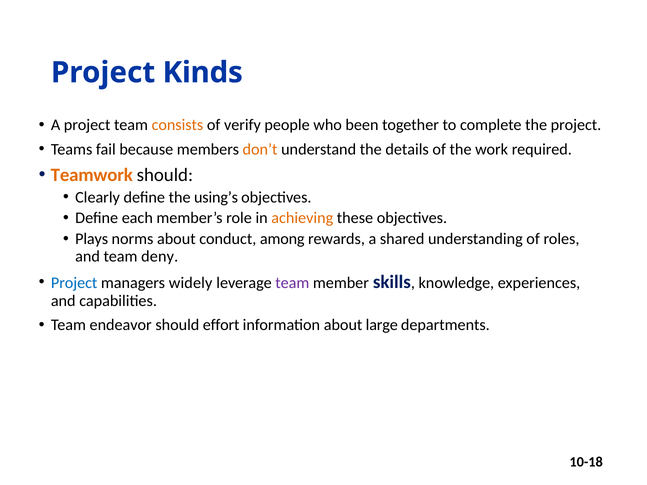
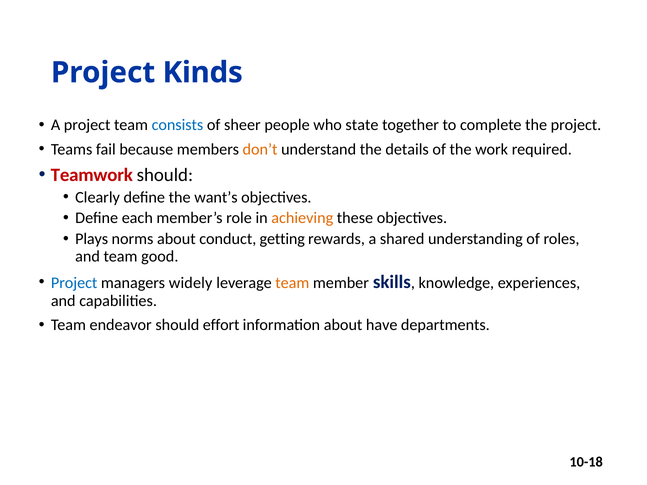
consists colour: orange -> blue (177, 125)
verify: verify -> sheer (242, 125)
been: been -> state (362, 125)
Teamwork colour: orange -> red (92, 175)
using’s: using’s -> want’s (216, 197)
among: among -> getting (282, 239)
deny: deny -> good (160, 256)
team colour: purple -> orange (292, 283)
large: large -> have (382, 325)
